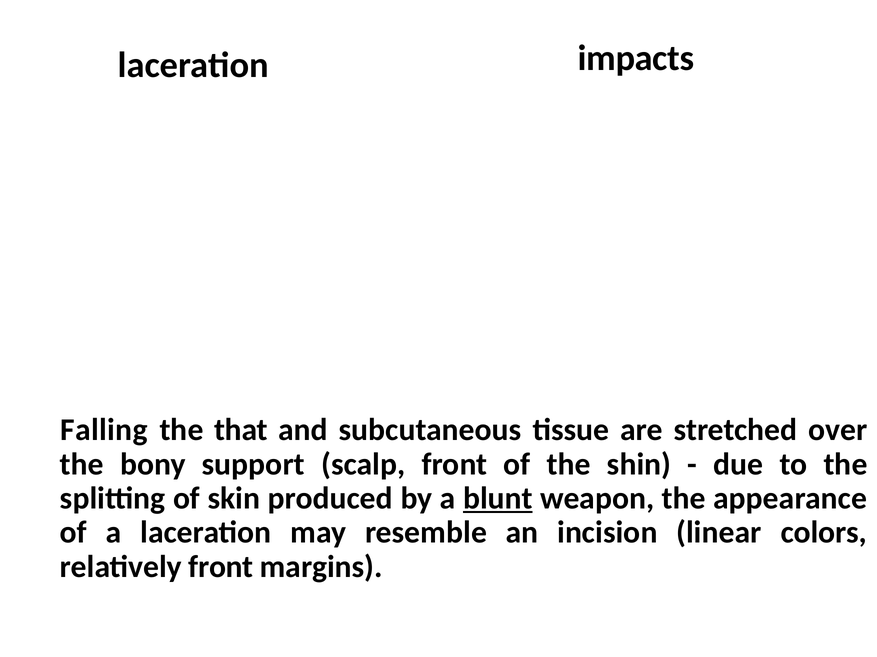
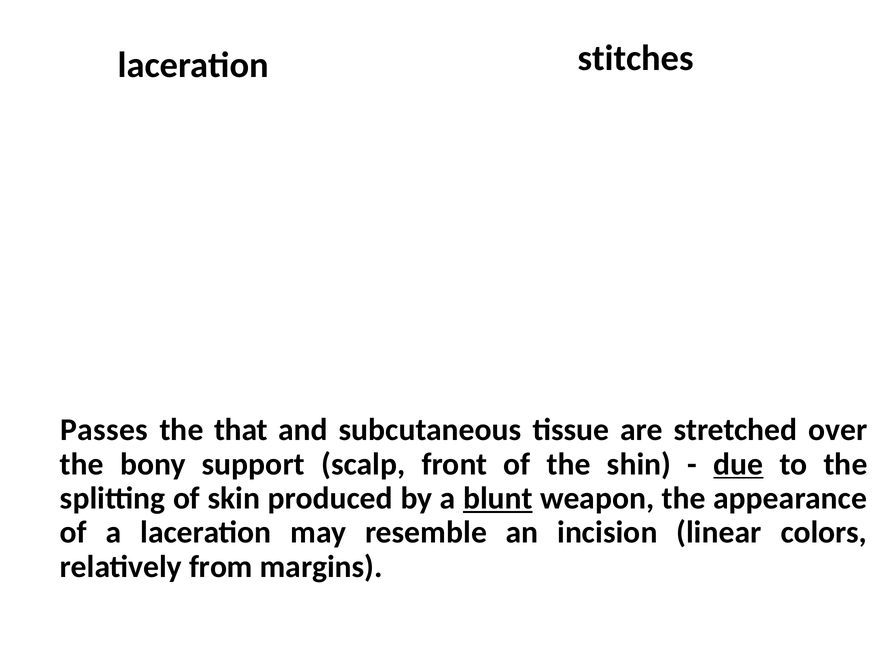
impacts: impacts -> stitches (636, 58)
Falling: Falling -> Passes (104, 431)
due underline: none -> present (738, 465)
relatively front: front -> from (221, 567)
